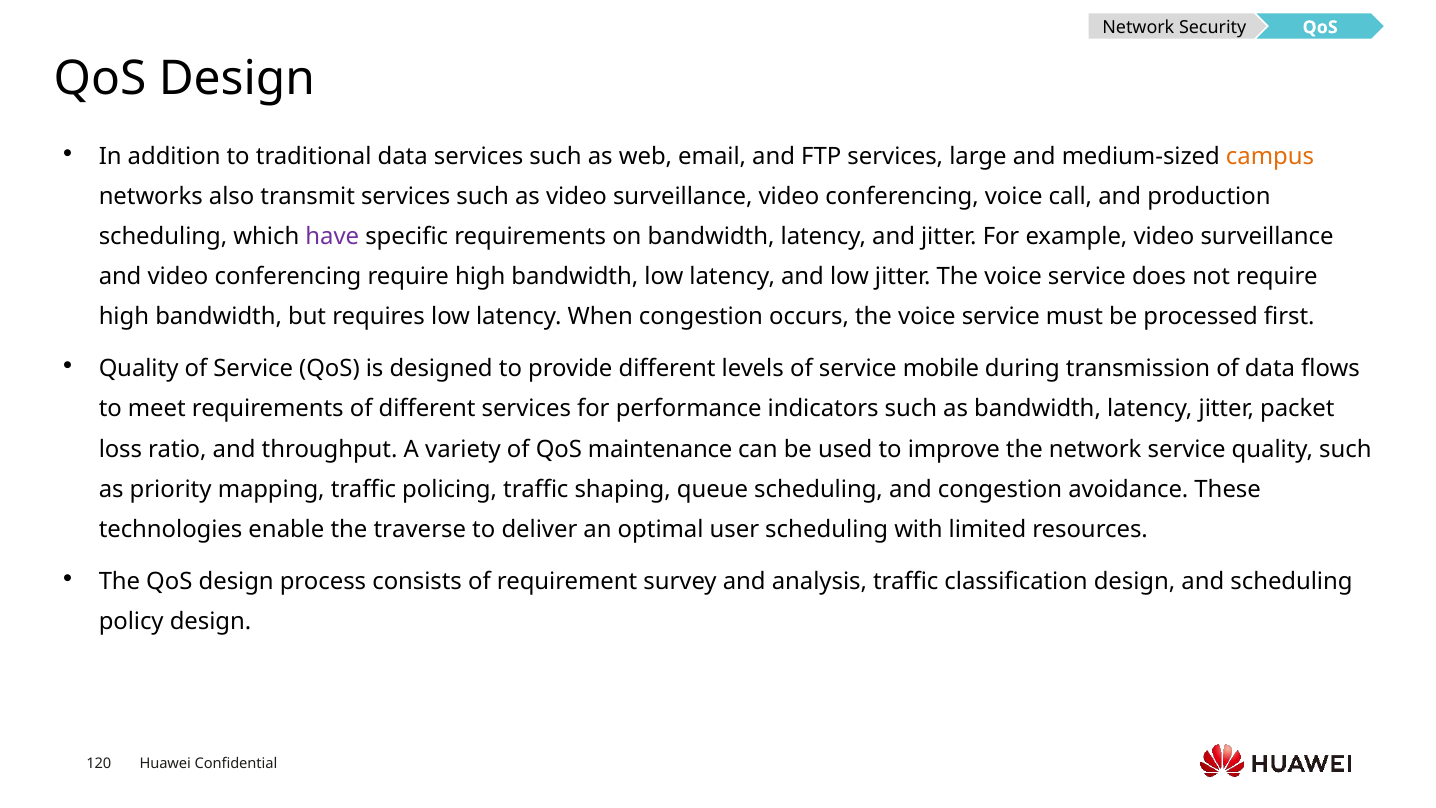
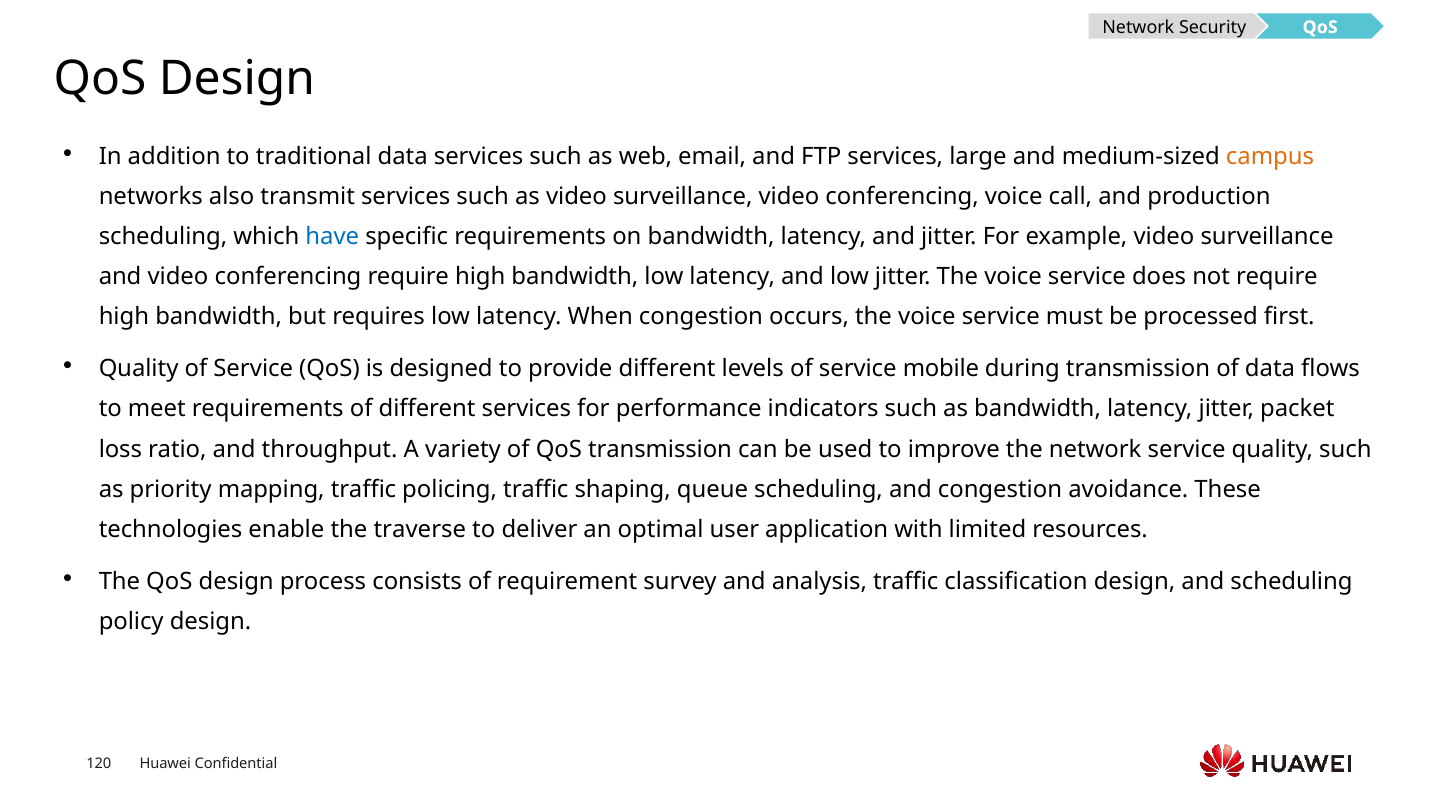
have colour: purple -> blue (332, 236)
QoS maintenance: maintenance -> transmission (660, 449)
user scheduling: scheduling -> application (827, 529)
